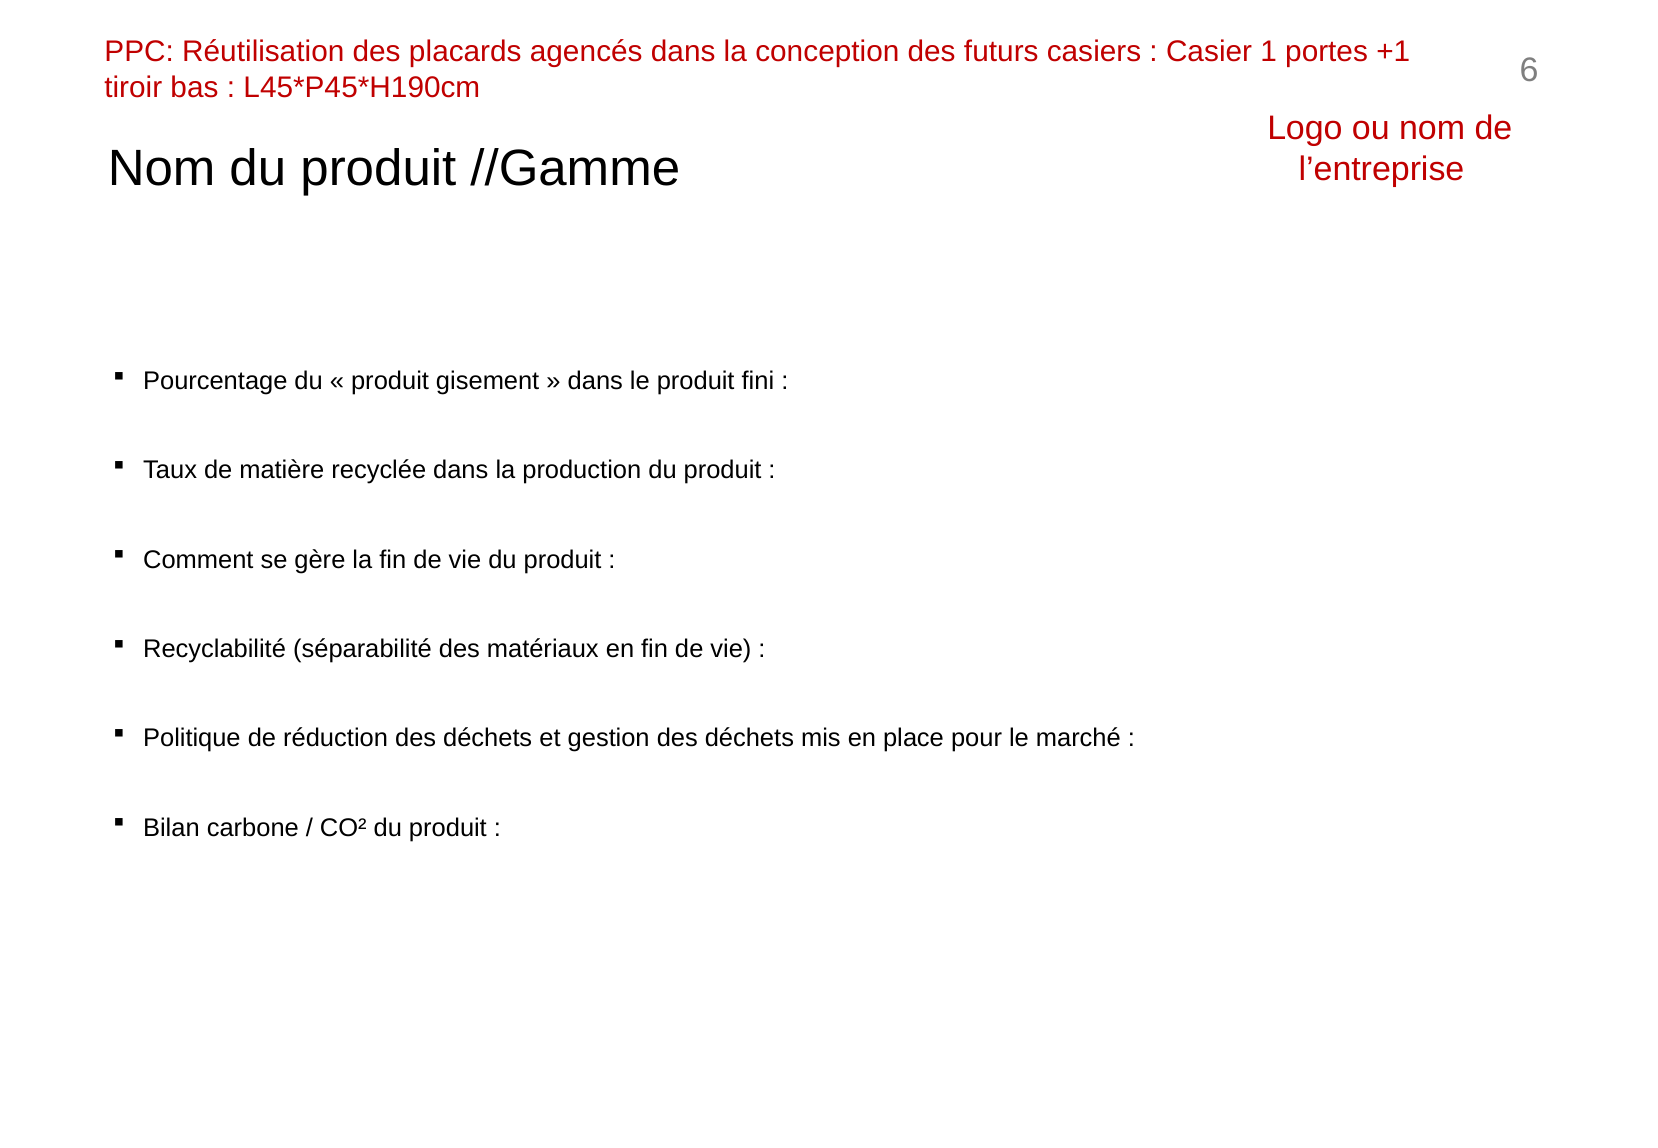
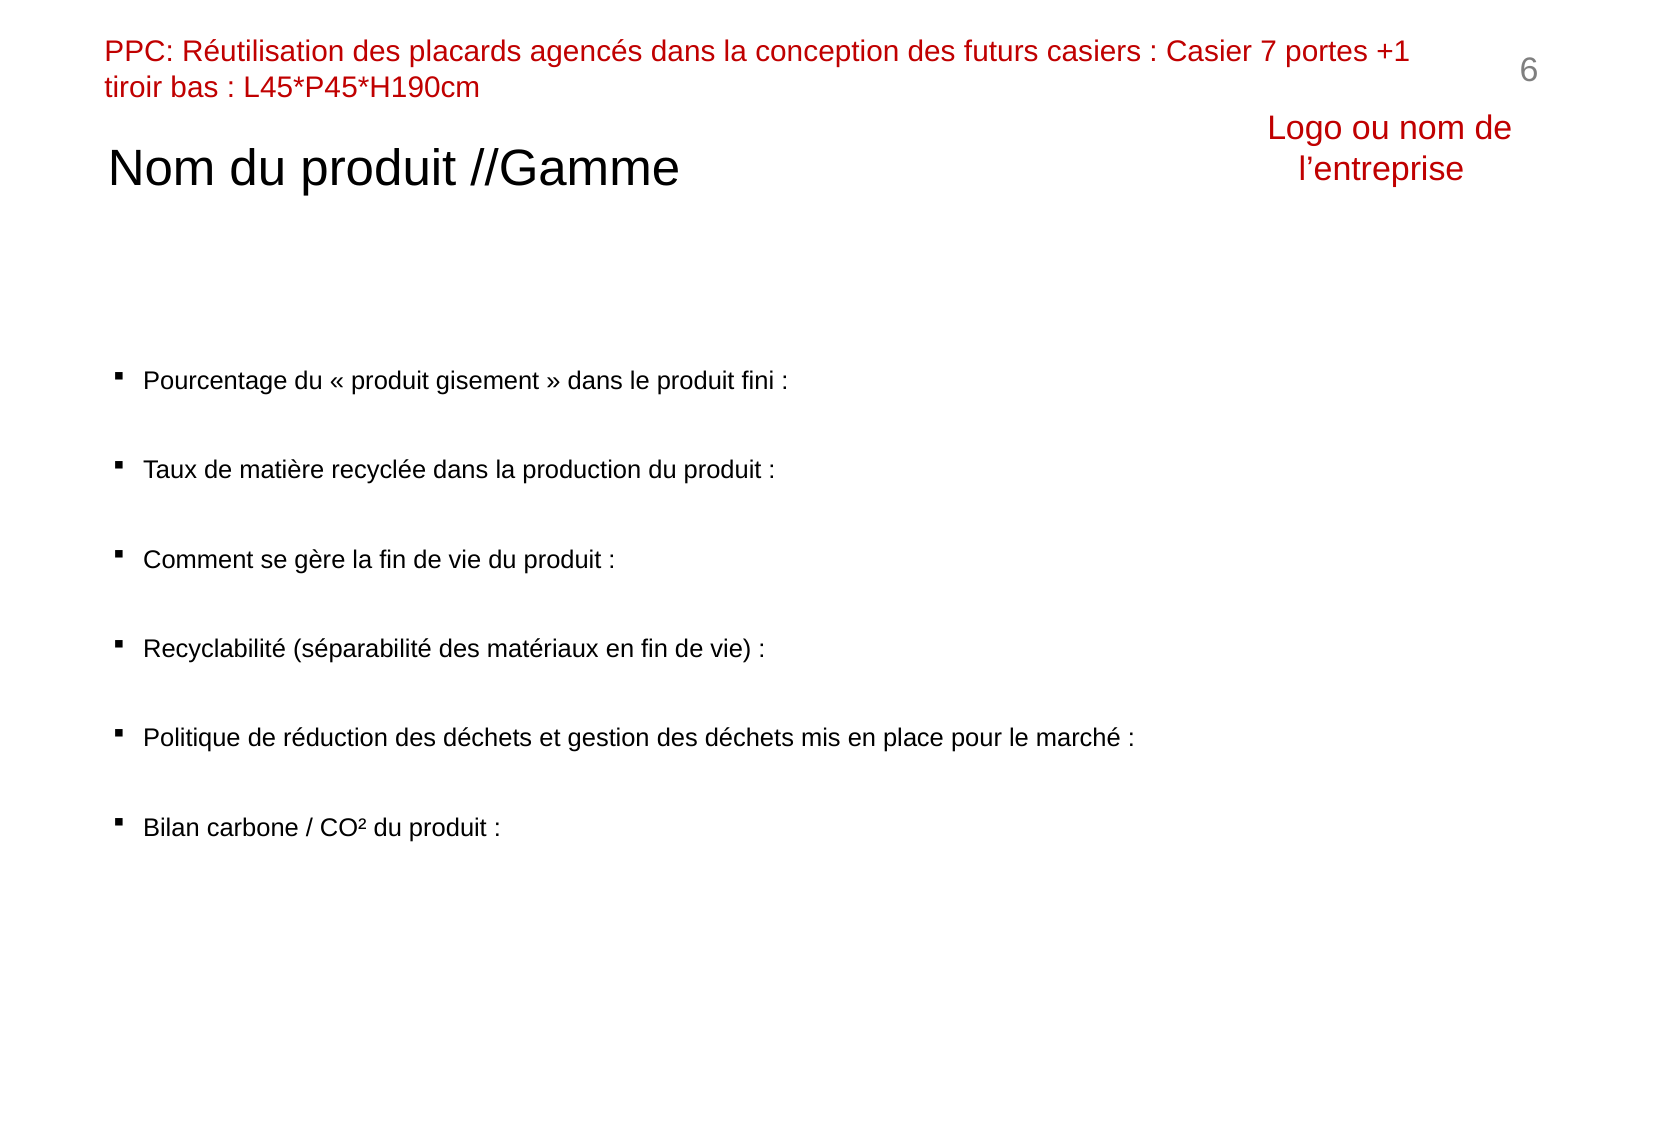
1: 1 -> 7 (1269, 52)
